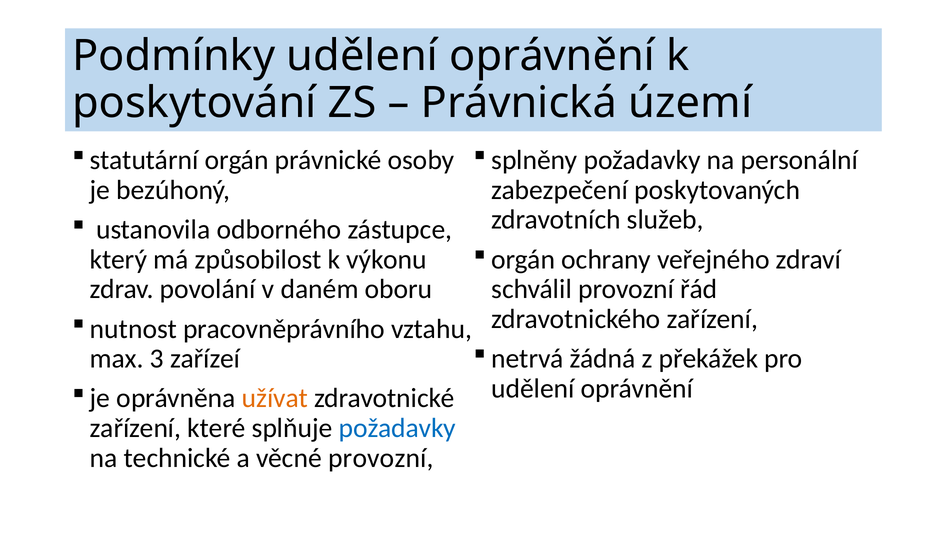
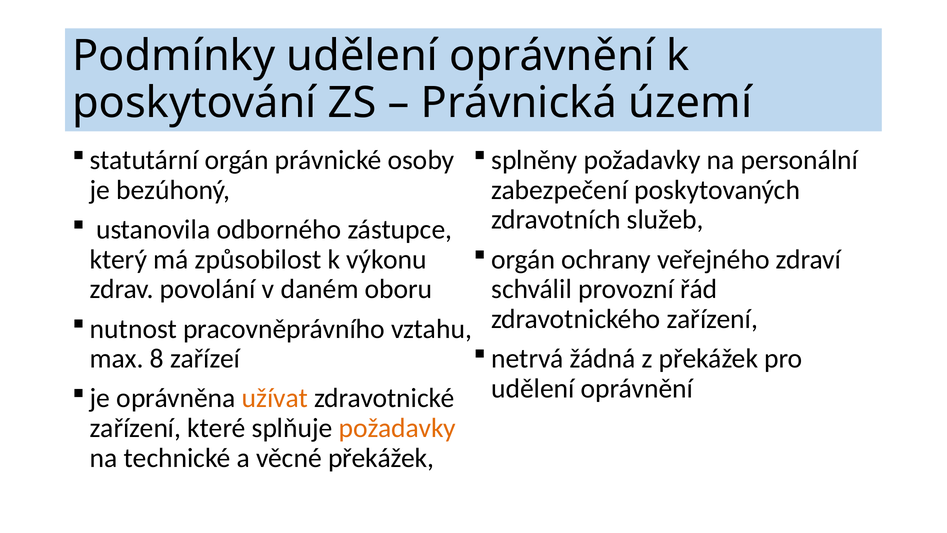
3: 3 -> 8 (157, 358)
požadavky colour: blue -> orange (397, 428)
věcné provozní: provozní -> překážek (381, 458)
